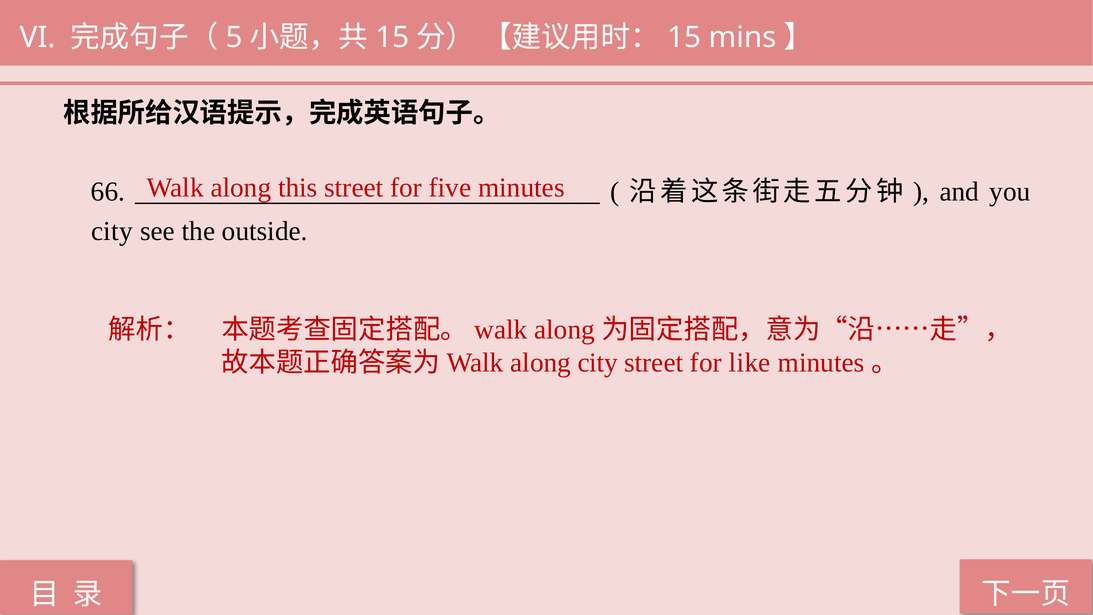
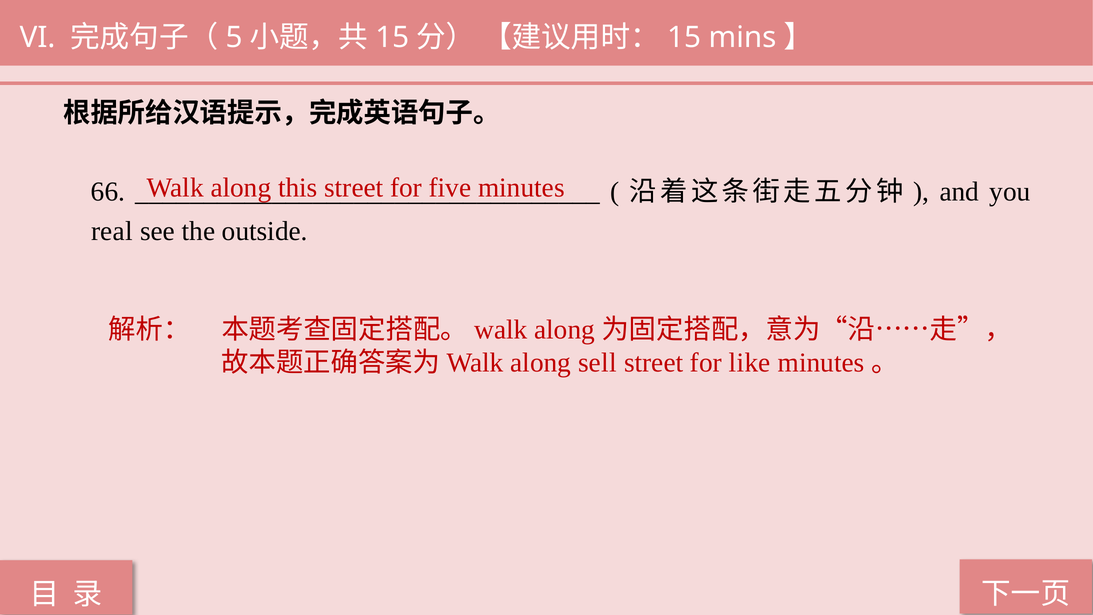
city: city -> real (112, 231)
along city: city -> sell (597, 363)
